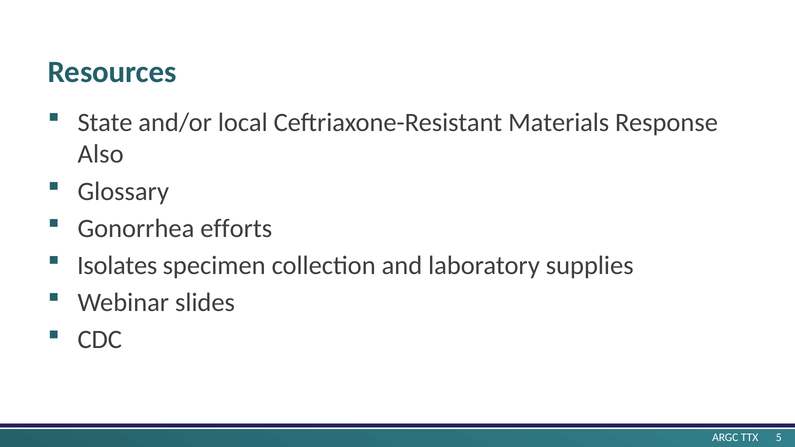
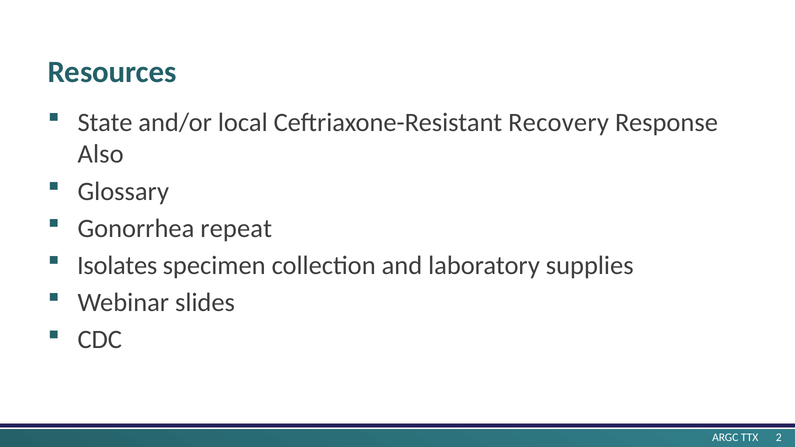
Materials: Materials -> Recovery (558, 122)
efforts: efforts -> repeat (236, 228)
5: 5 -> 2 (779, 438)
